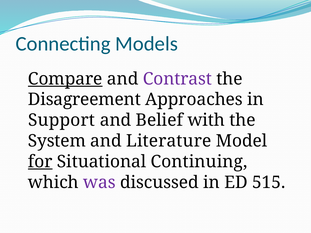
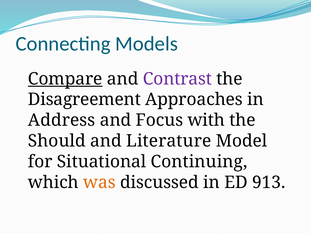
Support: Support -> Address (62, 120)
Belief: Belief -> Focus (159, 120)
System: System -> Should (57, 141)
for underline: present -> none (40, 162)
was colour: purple -> orange (99, 183)
515: 515 -> 913 (269, 183)
